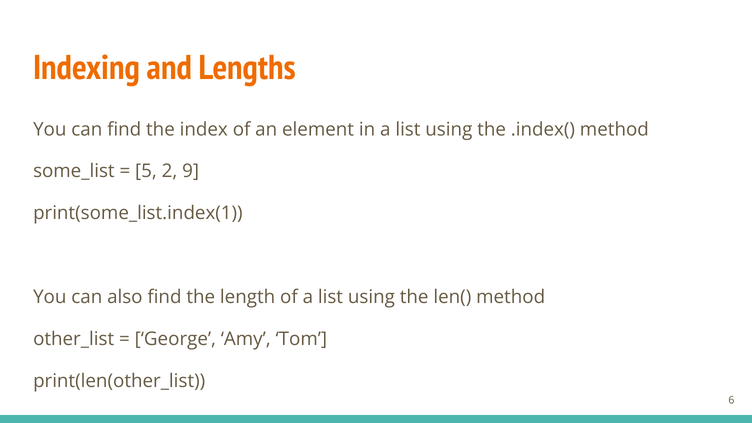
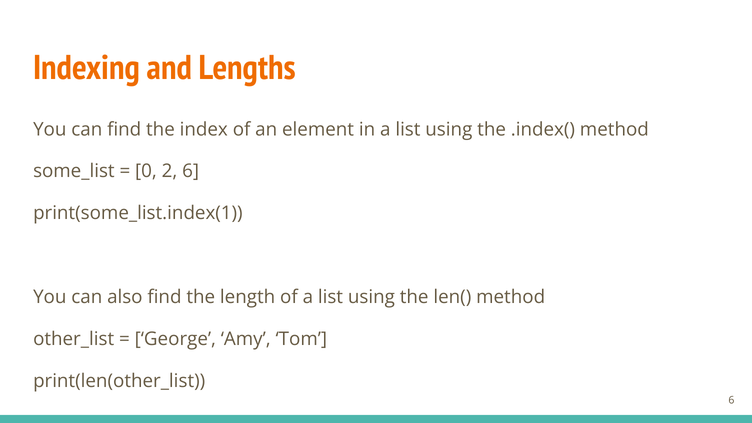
5: 5 -> 0 (146, 171)
2 9: 9 -> 6 (191, 171)
